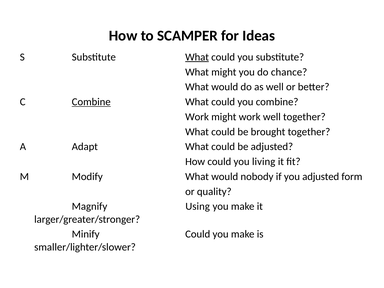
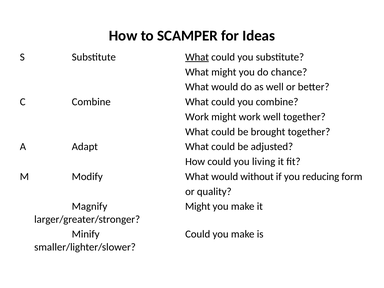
Combine underline: present -> none (91, 102)
nobody: nobody -> without (257, 177)
you adjusted: adjusted -> reducing (321, 177)
Magnify Using: Using -> Might (198, 206)
